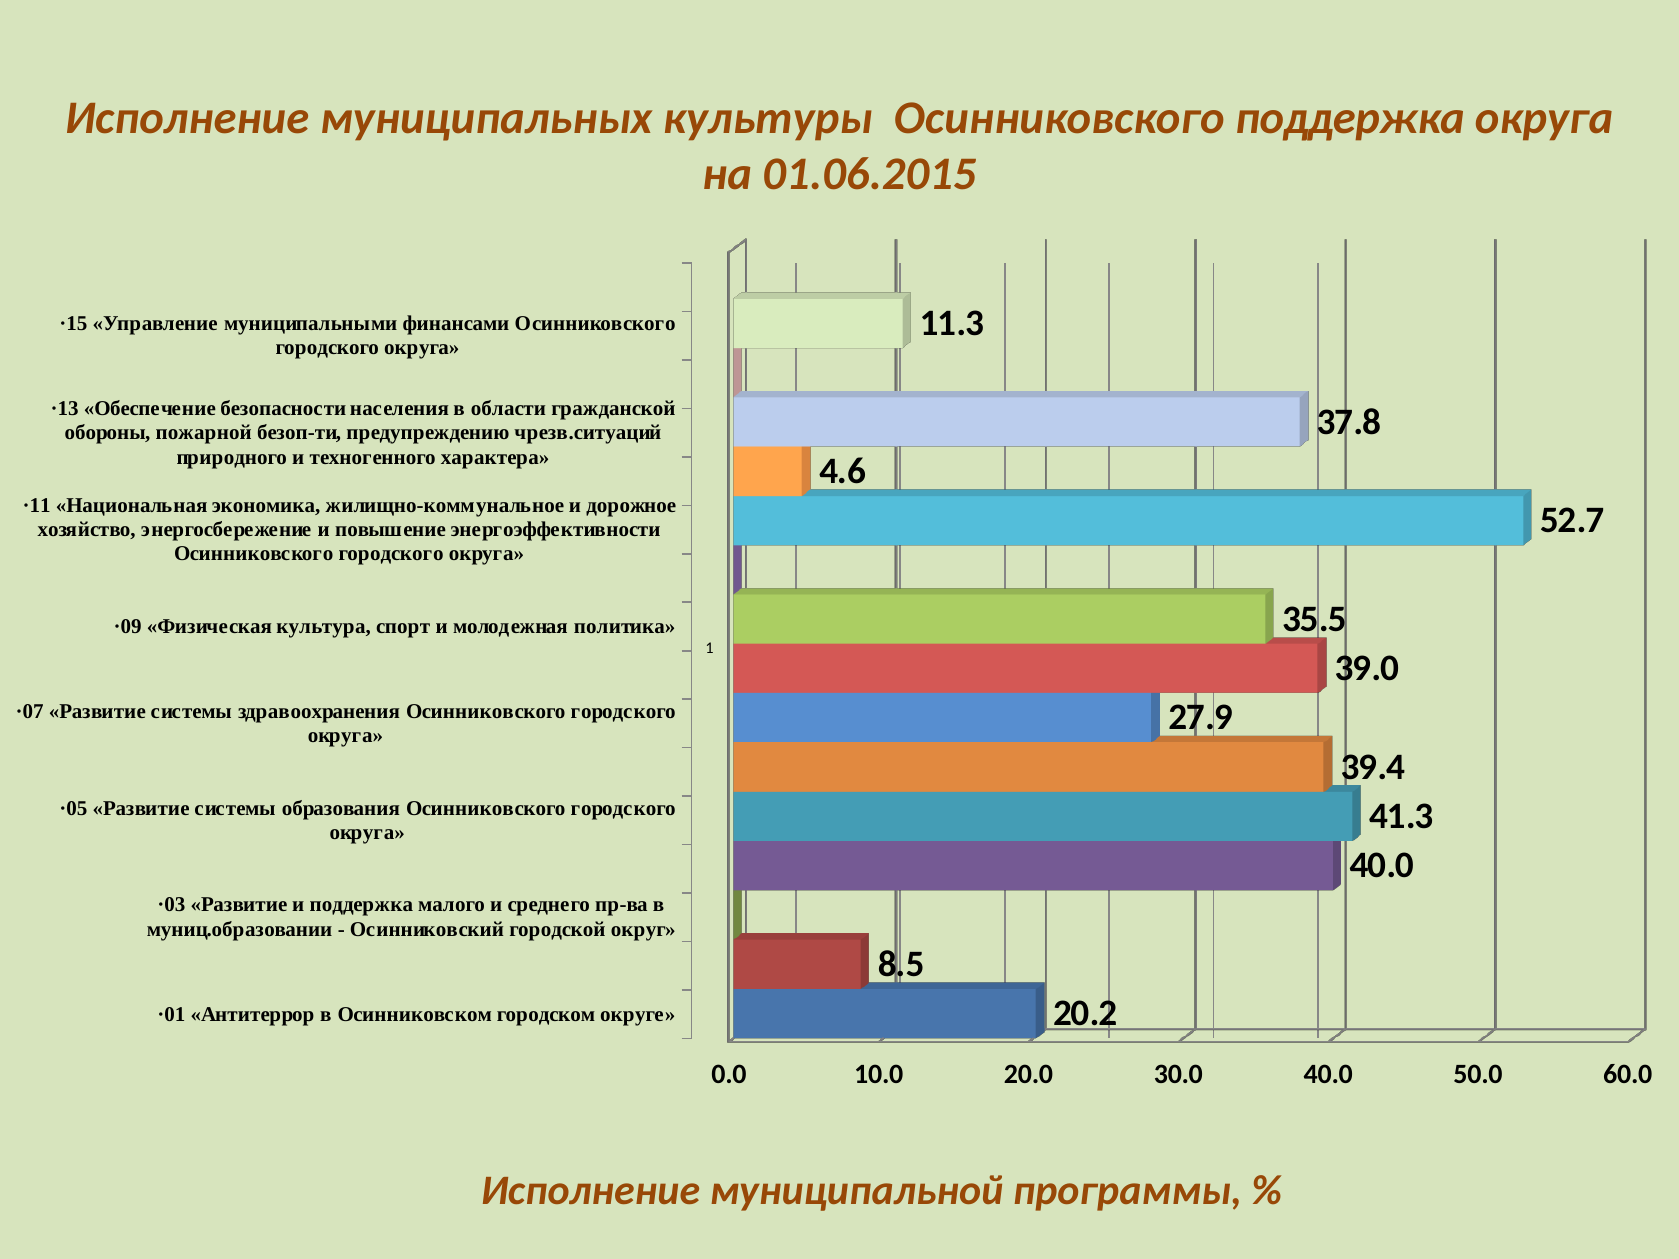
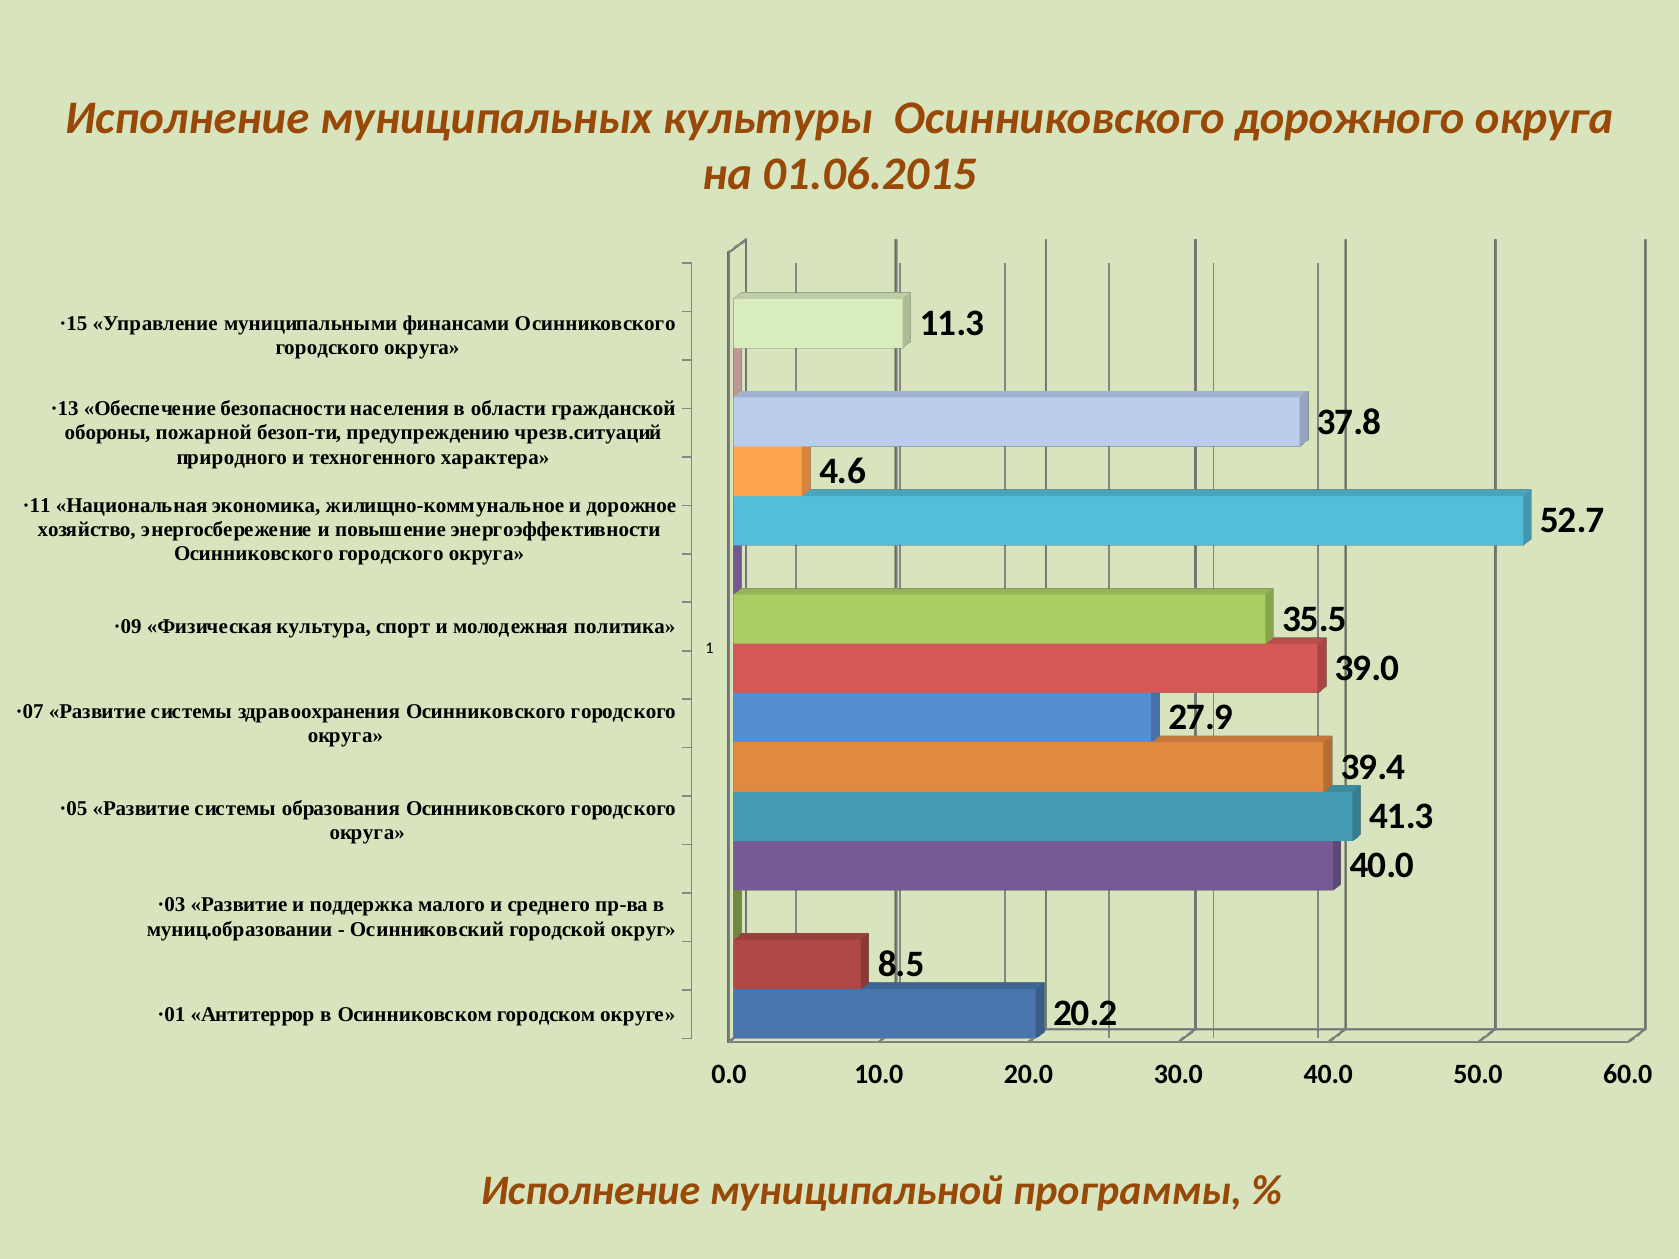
Осинниковского поддержка: поддержка -> дорожного (1350, 119)
